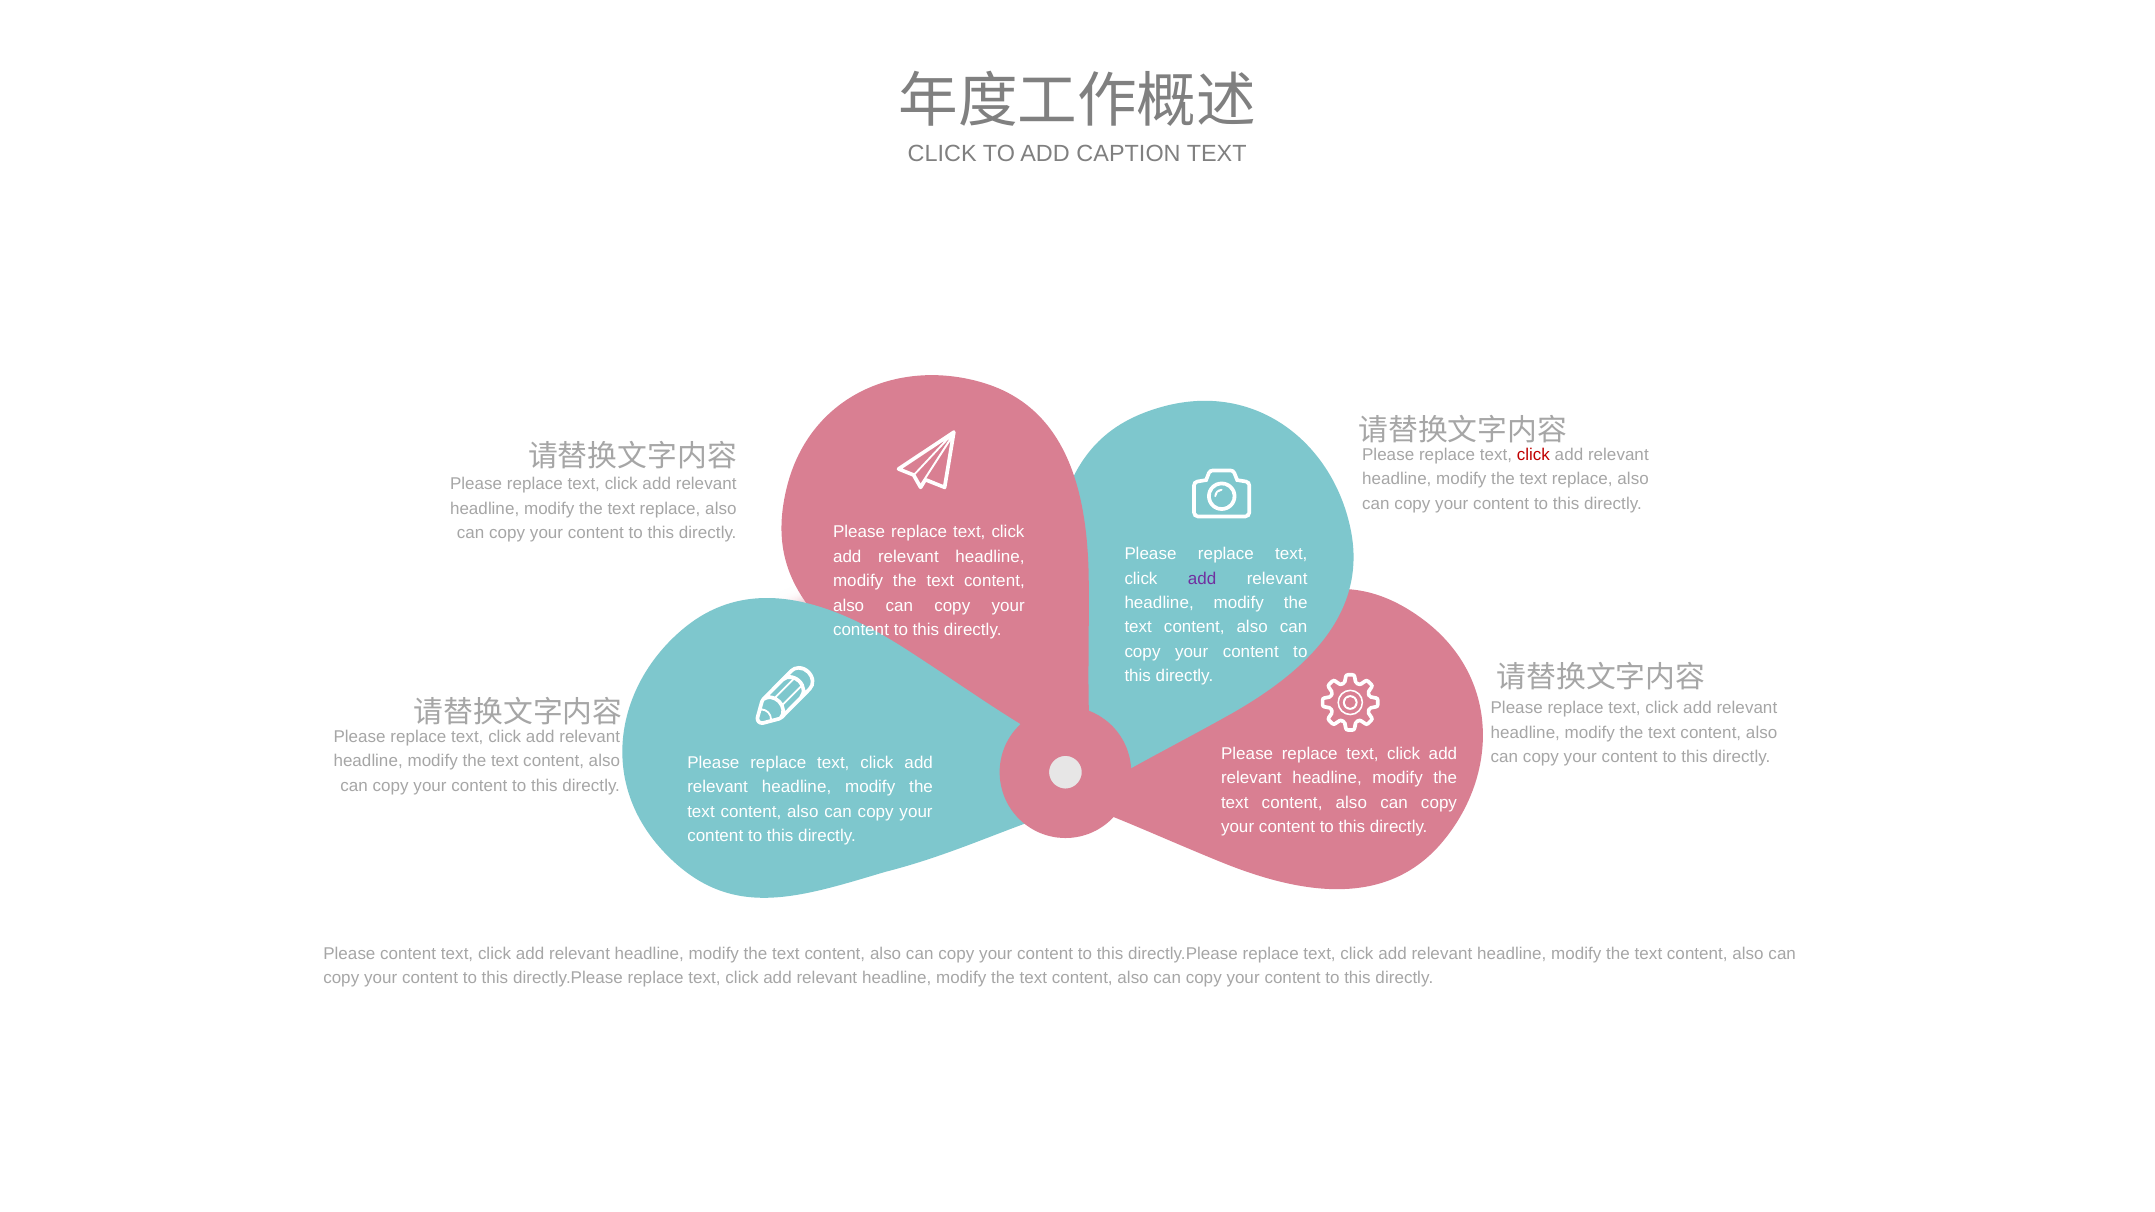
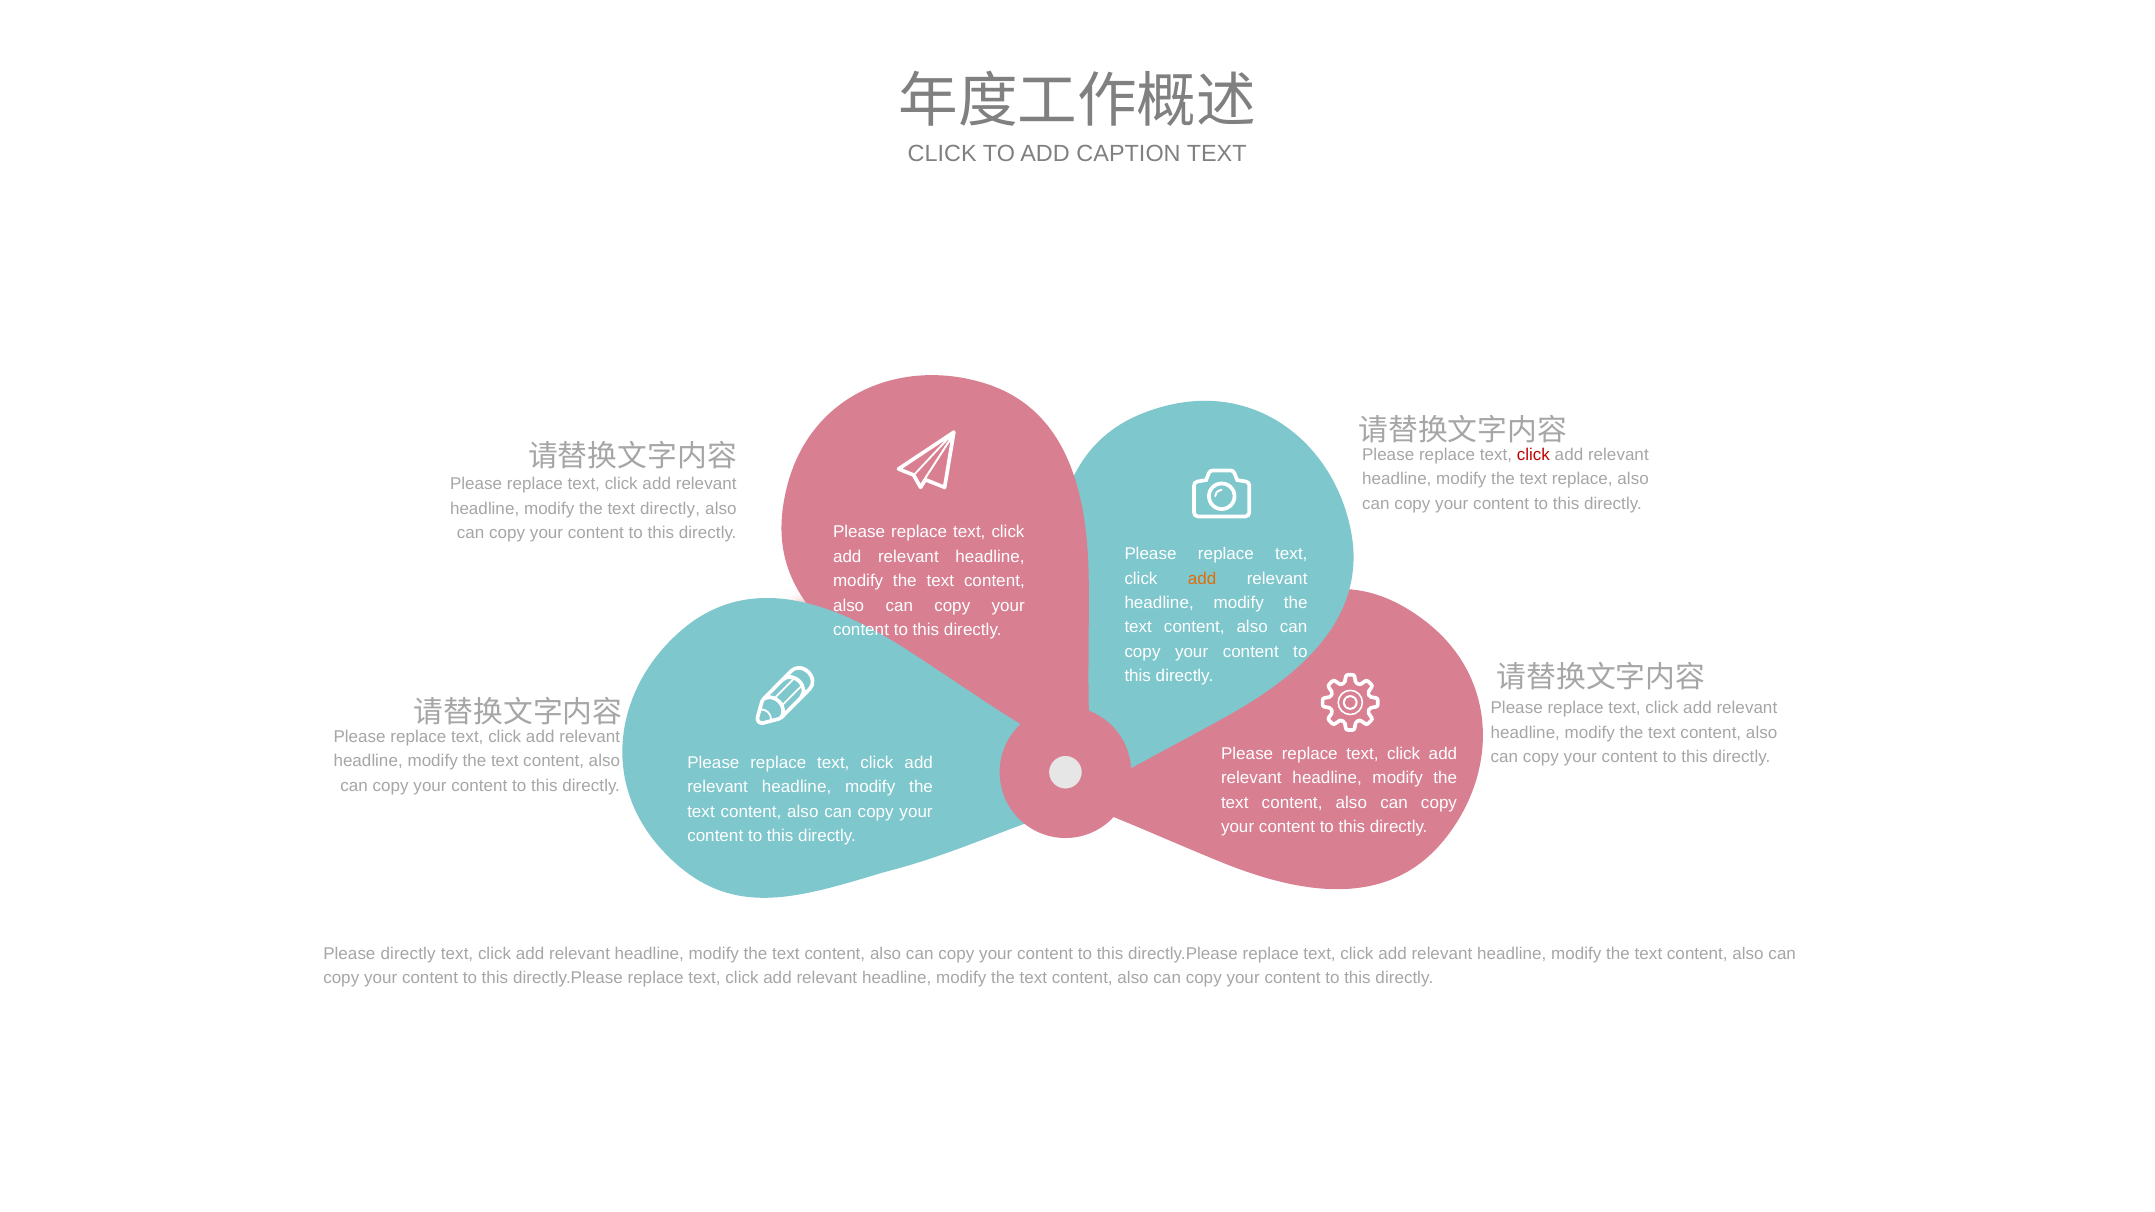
replace: replace -> directly (670, 509)
add colour: purple -> orange (1202, 579)
Please content: content -> directly (408, 954)
